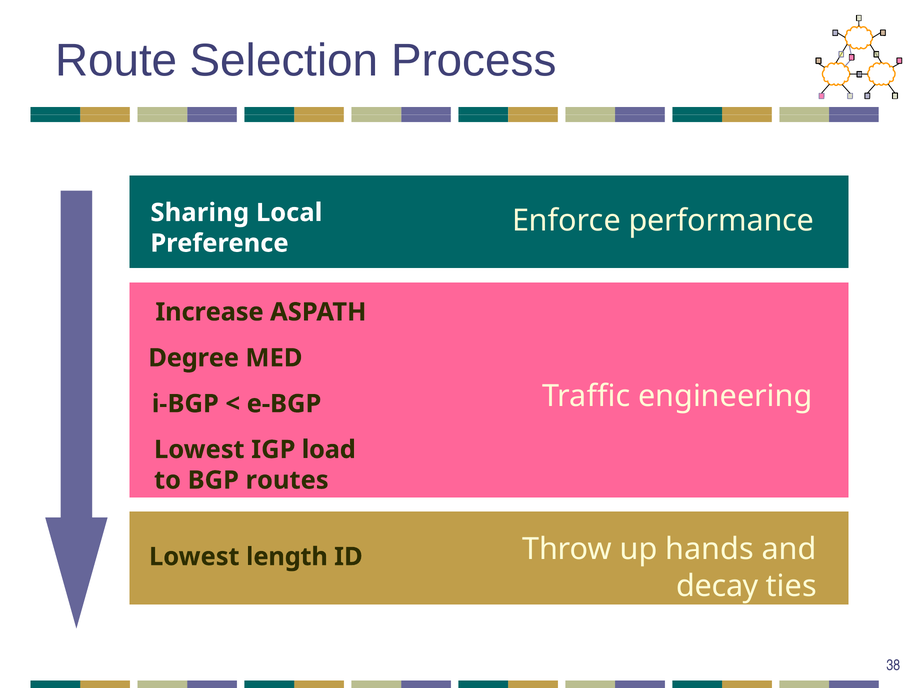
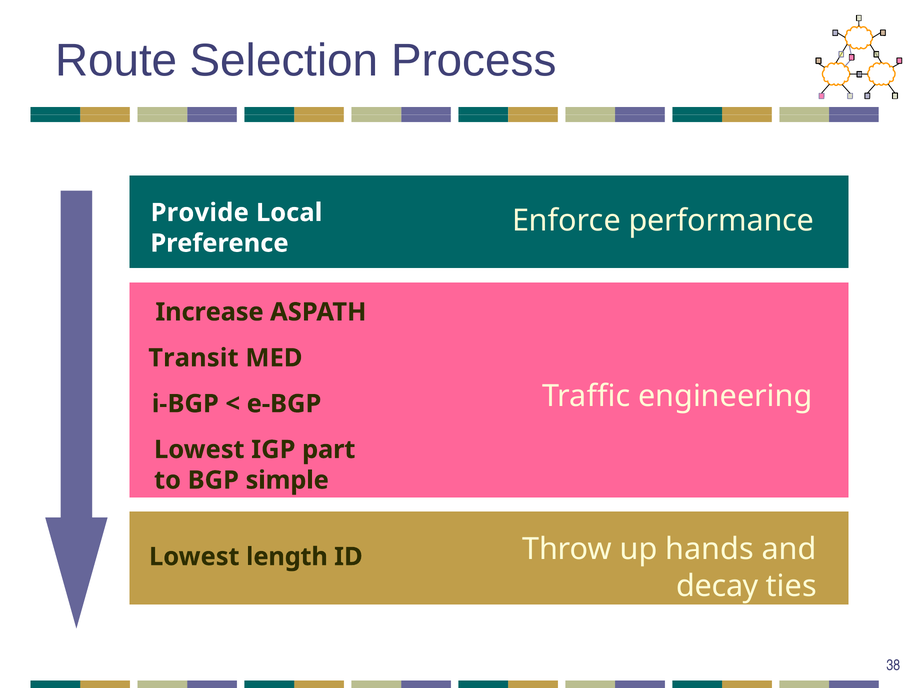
Sharing: Sharing -> Provide (200, 213)
Degree: Degree -> Transit (193, 358)
load: load -> part (329, 449)
routes: routes -> simple (287, 480)
